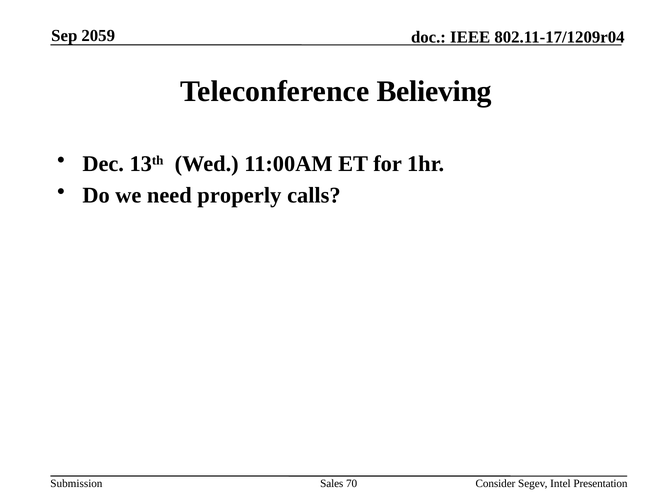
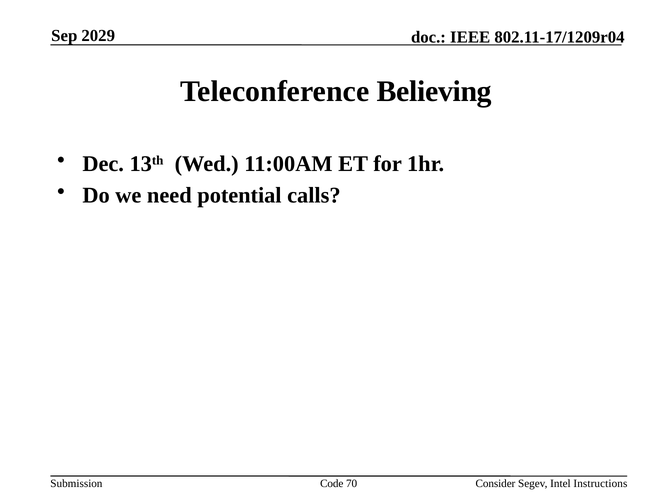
2059: 2059 -> 2029 (98, 36)
properly: properly -> potential (239, 195)
Sales: Sales -> Code (332, 483)
Presentation: Presentation -> Instructions (600, 483)
